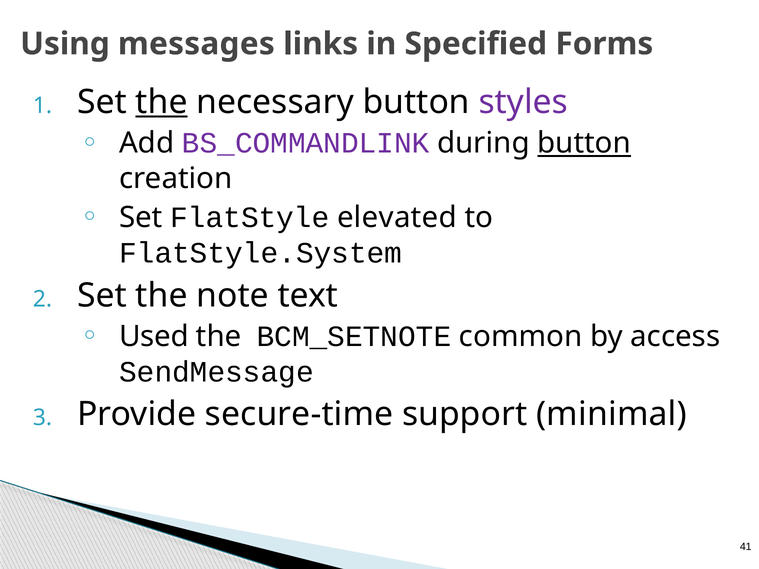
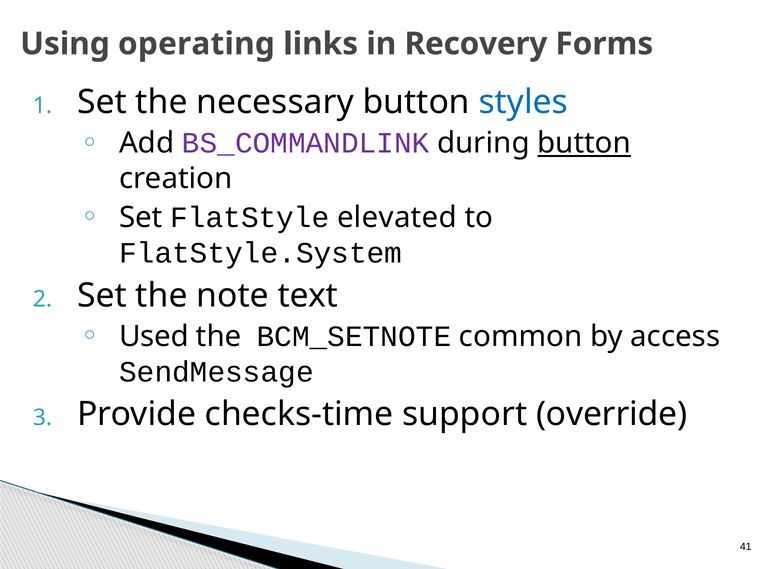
messages: messages -> operating (196, 44)
Specified: Specified -> Recovery (476, 44)
the underline: present -> none (162, 102)
styles colour: purple -> blue (523, 102)
secure-time: secure-time -> checks-time (299, 415)
minimal: minimal -> override (612, 415)
